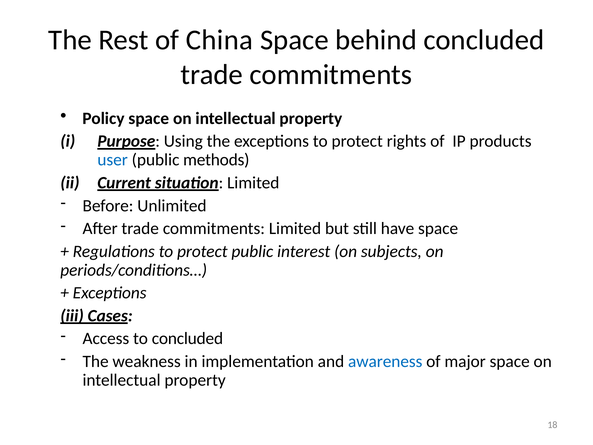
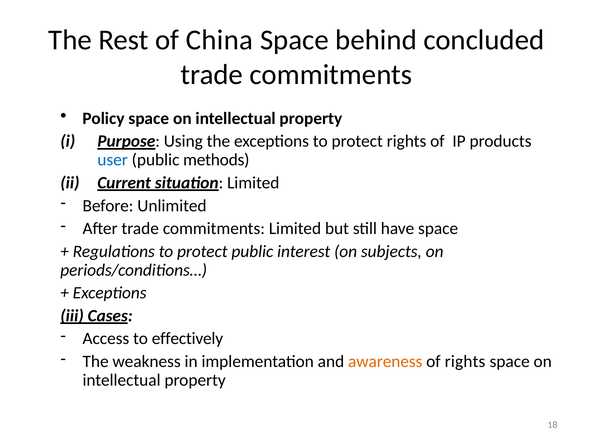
to concluded: concluded -> effectively (187, 338)
awareness colour: blue -> orange (385, 361)
of major: major -> rights (465, 361)
